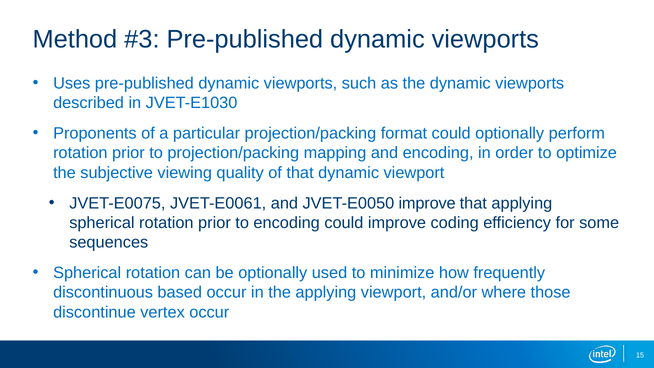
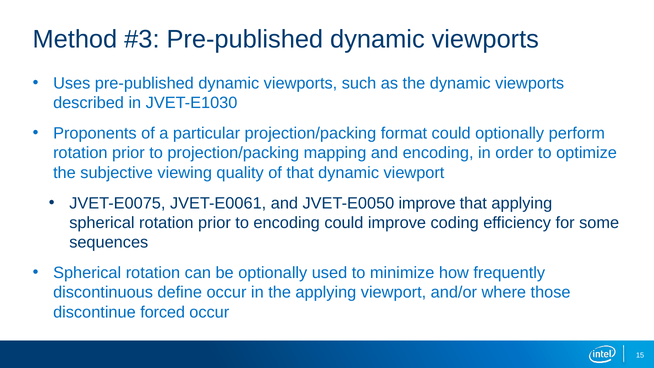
based: based -> define (180, 292)
vertex: vertex -> forced (163, 312)
